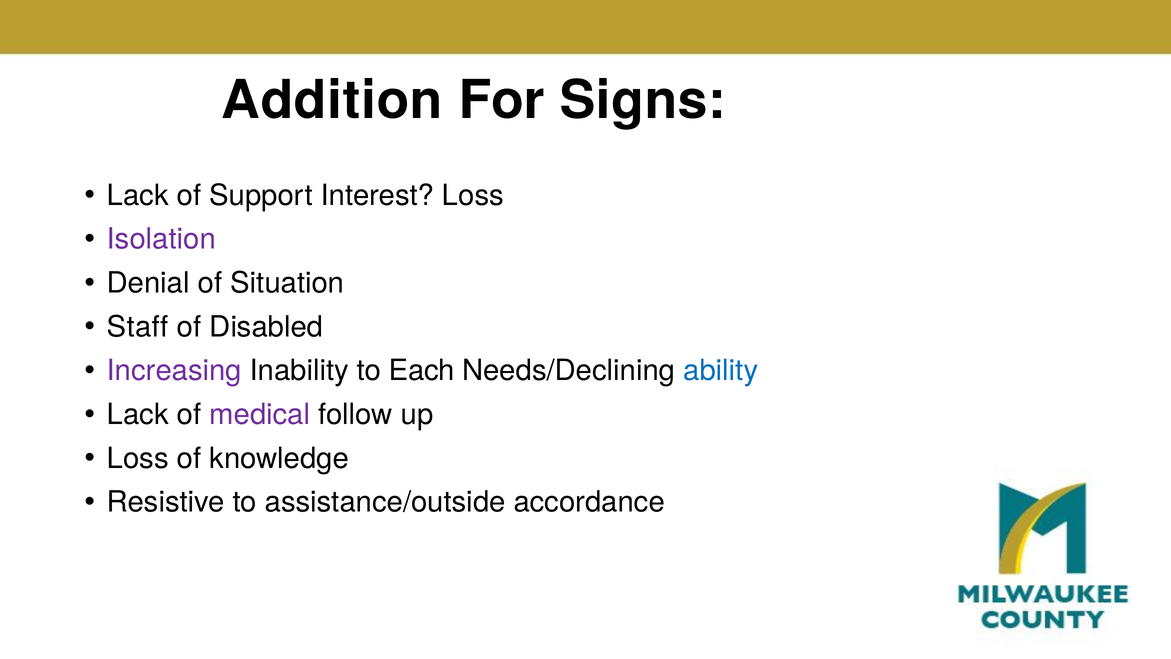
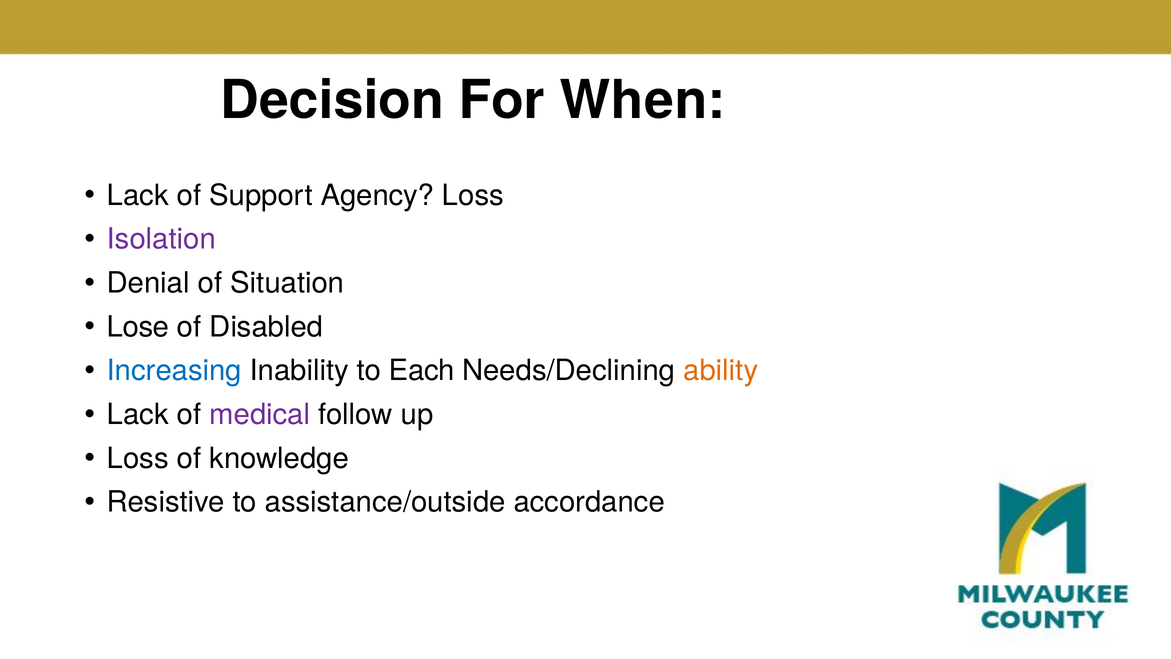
Addition: Addition -> Decision (332, 101)
Signs: Signs -> When (643, 101)
Interest: Interest -> Agency (377, 195)
Staff: Staff -> Lose (138, 327)
Increasing colour: purple -> blue (174, 371)
ability colour: blue -> orange (721, 371)
